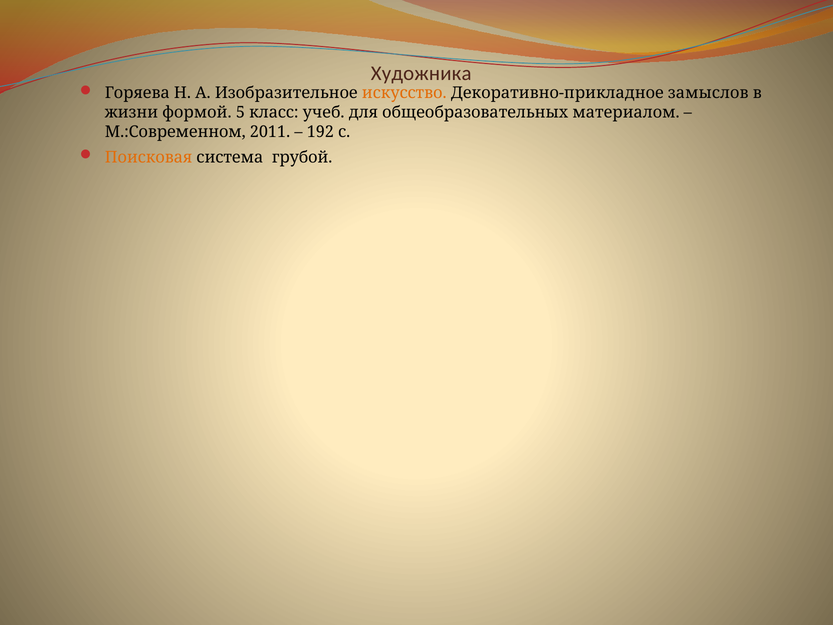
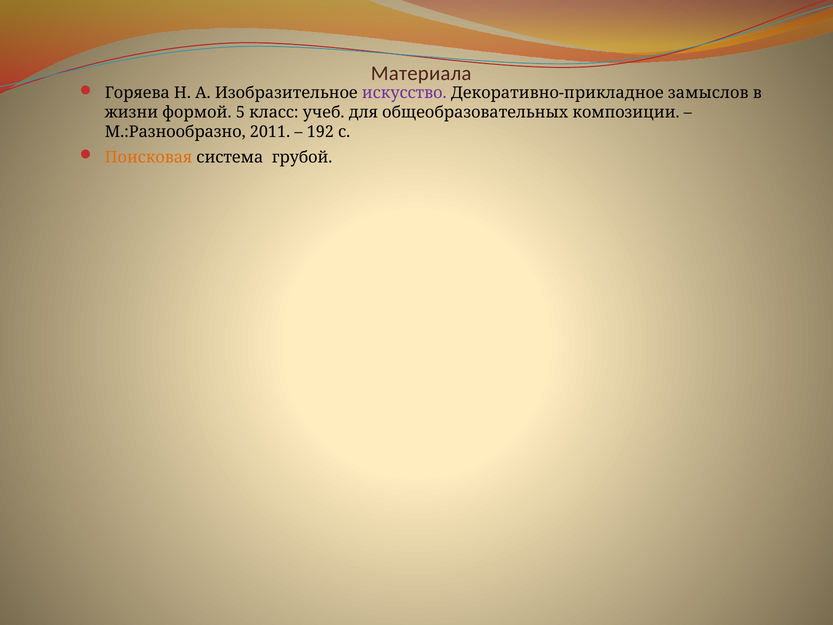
Художника: Художника -> Материала (421, 74)
искусство colour: orange -> purple (404, 93)
материалом: материалом -> композиции (626, 112)
М.:Современном: М.:Современном -> М.:Разнообразно (175, 132)
